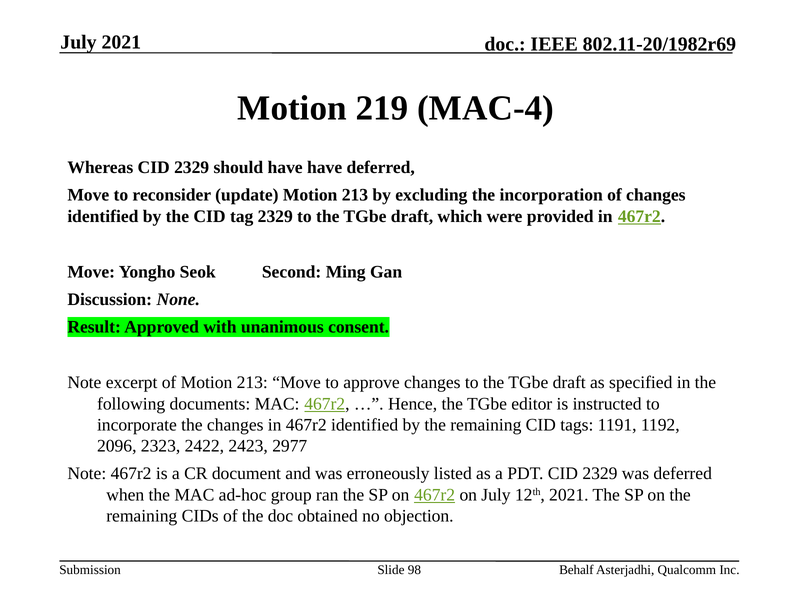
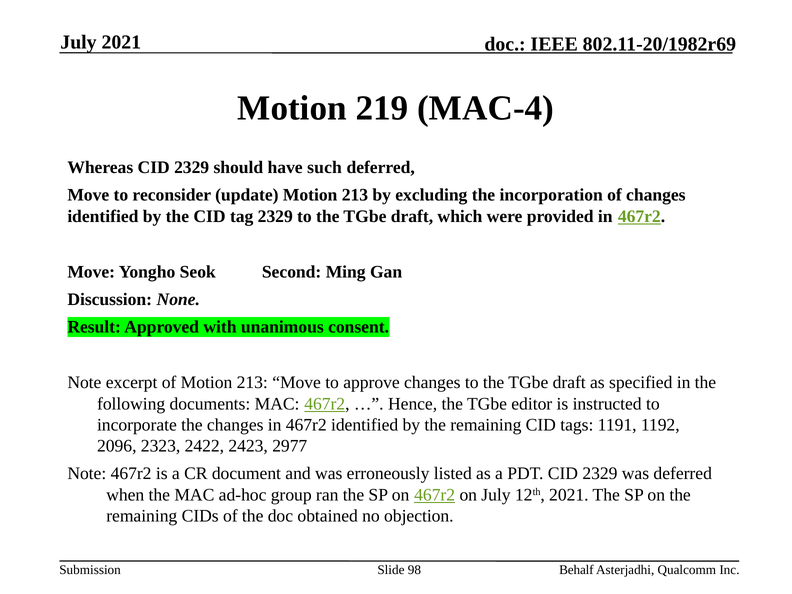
have have: have -> such (325, 167)
